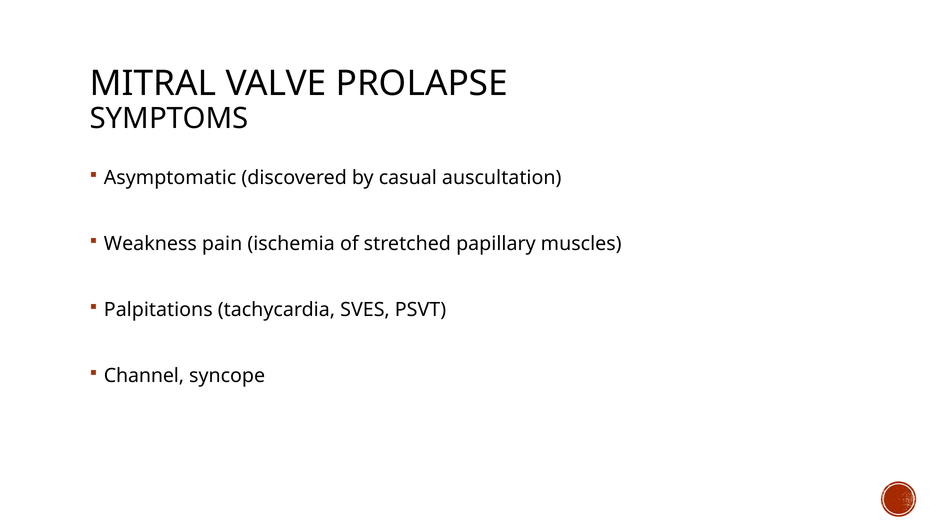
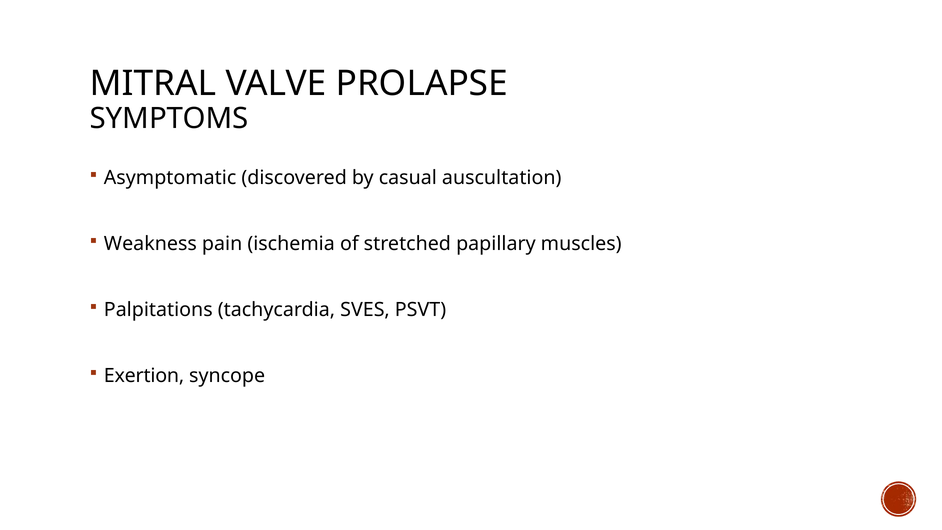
Channel: Channel -> Exertion (144, 376)
